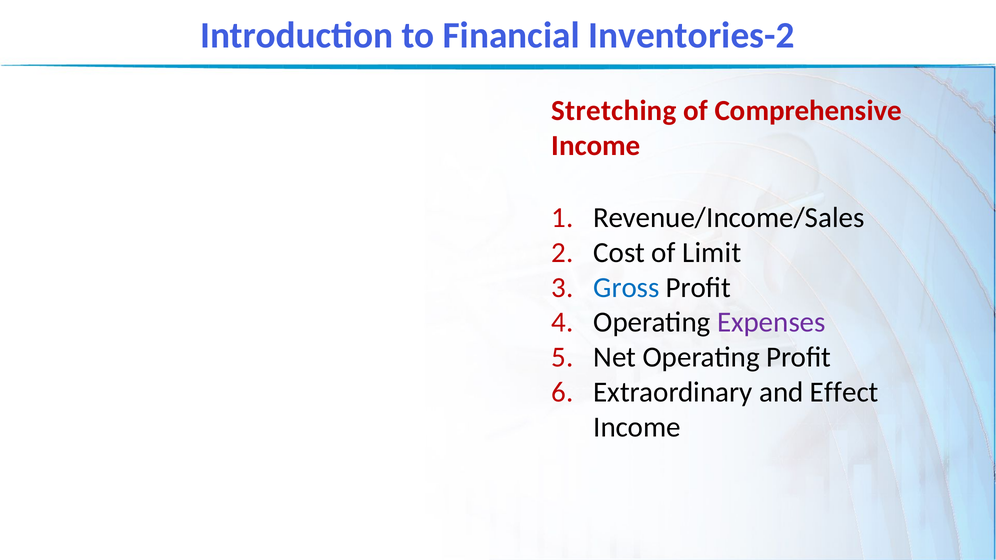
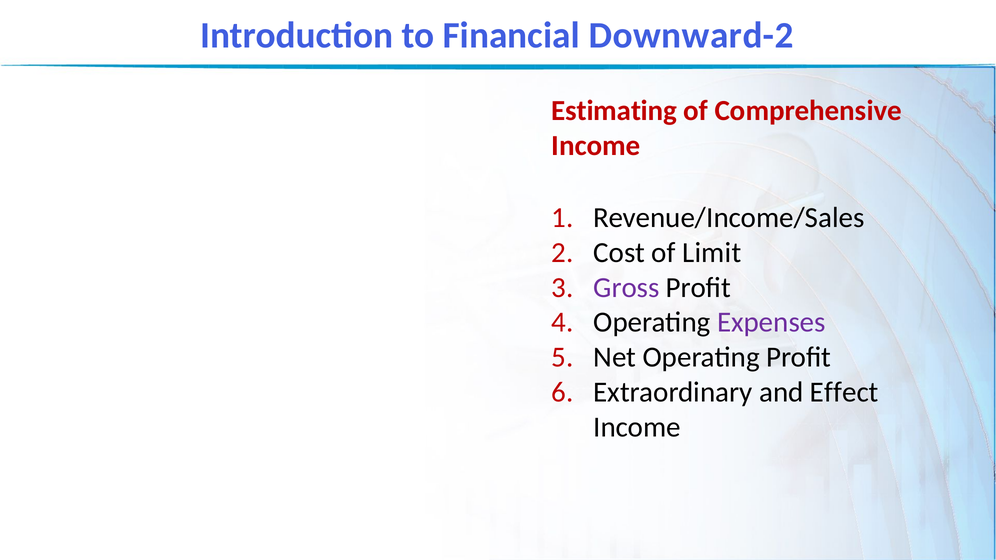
Inventories-2: Inventories-2 -> Downward-2 (691, 36)
Stretching: Stretching -> Estimating (614, 111)
Gross colour: blue -> purple (626, 288)
